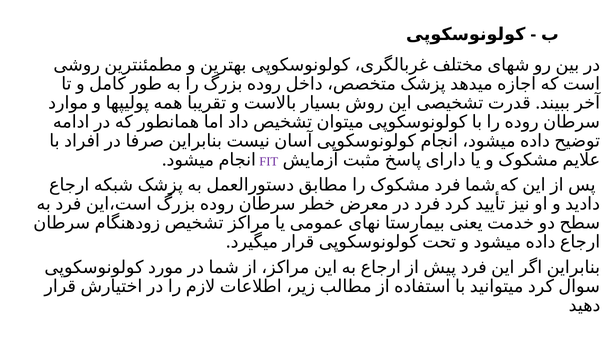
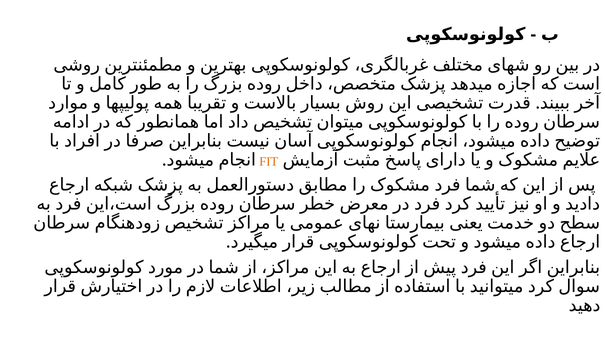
FIT colour: purple -> orange (269, 162)
